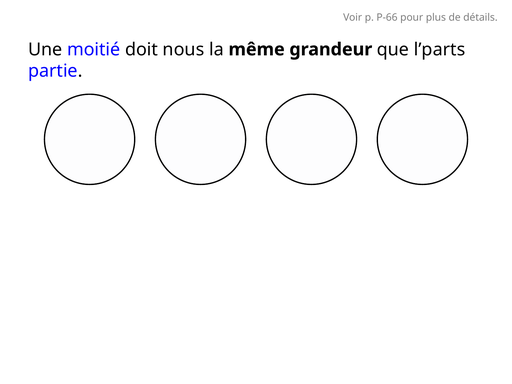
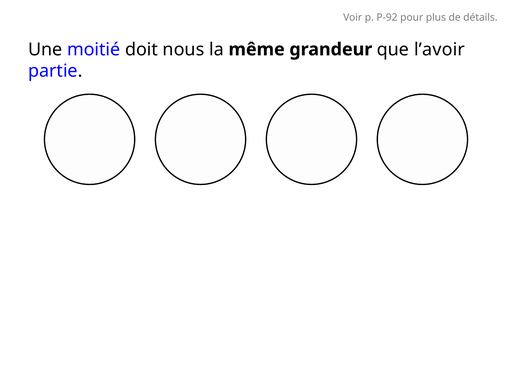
P-66: P-66 -> P-92 (387, 17)
l’parts: l’parts -> l’avoir (439, 49)
